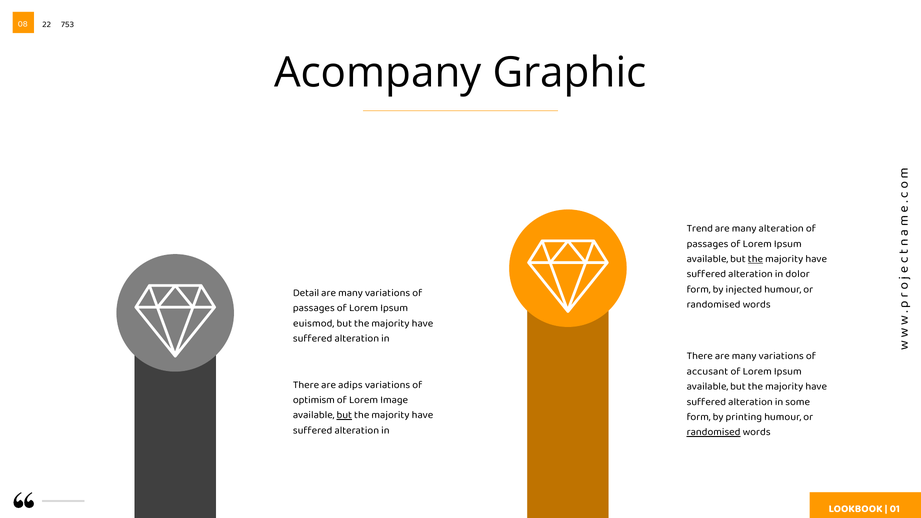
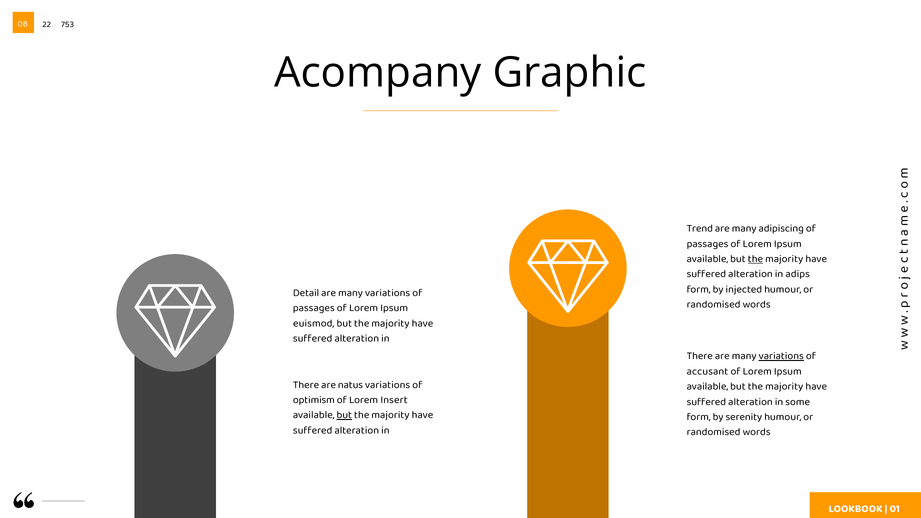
many alteration: alteration -> adipiscing (781, 228)
dolor: dolor -> adips (798, 274)
variations underline: none -> present (781, 356)
adips: adips -> natus (351, 385)
Image: Image -> Insert (394, 400)
printing: printing -> serenity (744, 417)
randomised underline: present -> none (714, 432)
